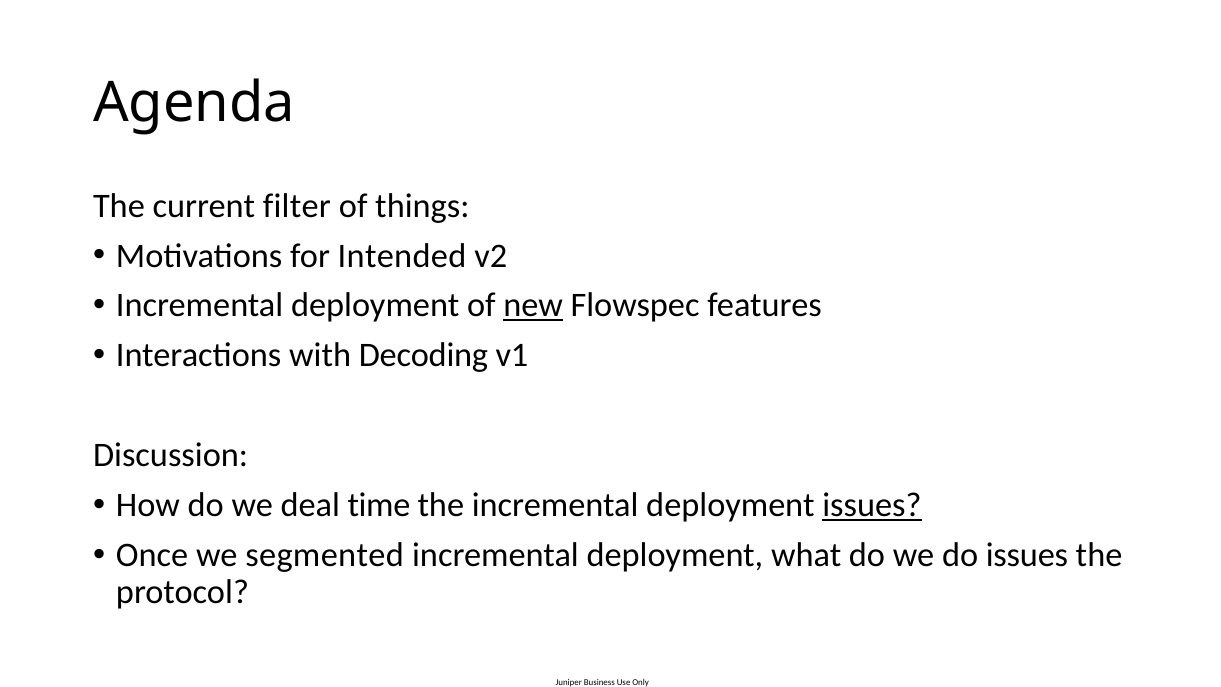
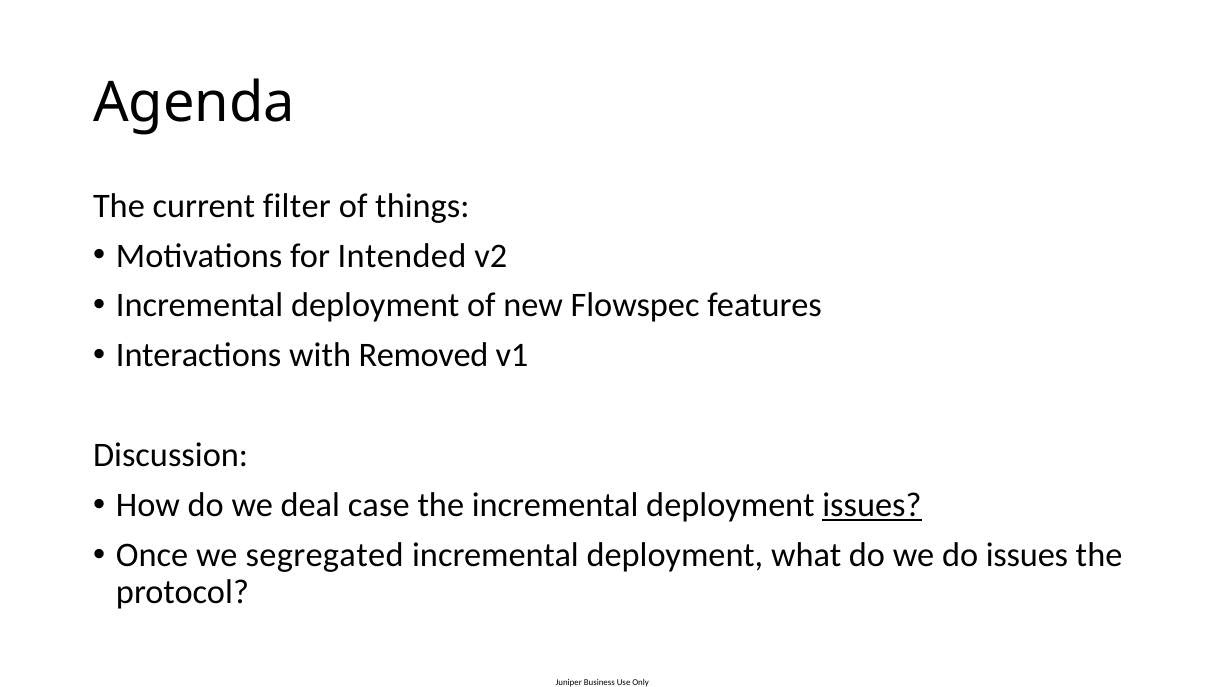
new underline: present -> none (533, 305)
Decoding: Decoding -> Removed (424, 355)
time: time -> case (379, 505)
segmented: segmented -> segregated (325, 555)
